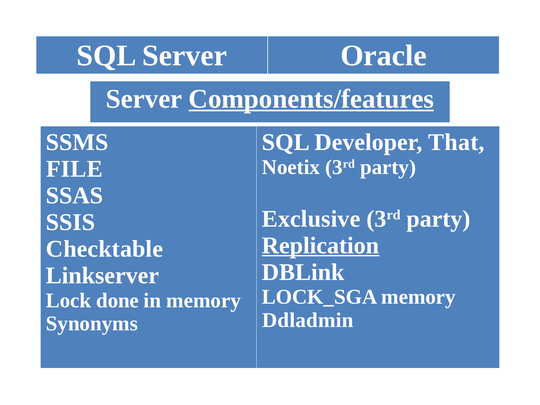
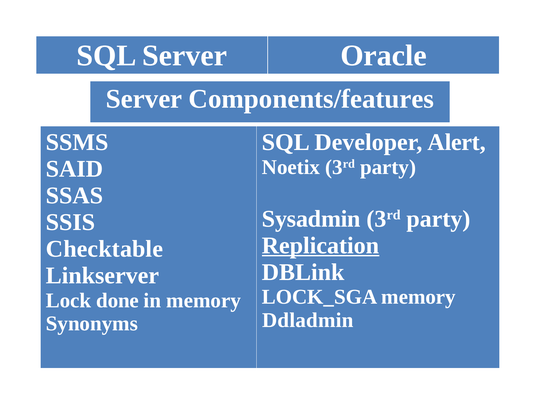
Components/features underline: present -> none (311, 99)
That: That -> Alert (457, 142)
FILE: FILE -> SAID (75, 169)
Exclusive: Exclusive -> Sysadmin (311, 219)
